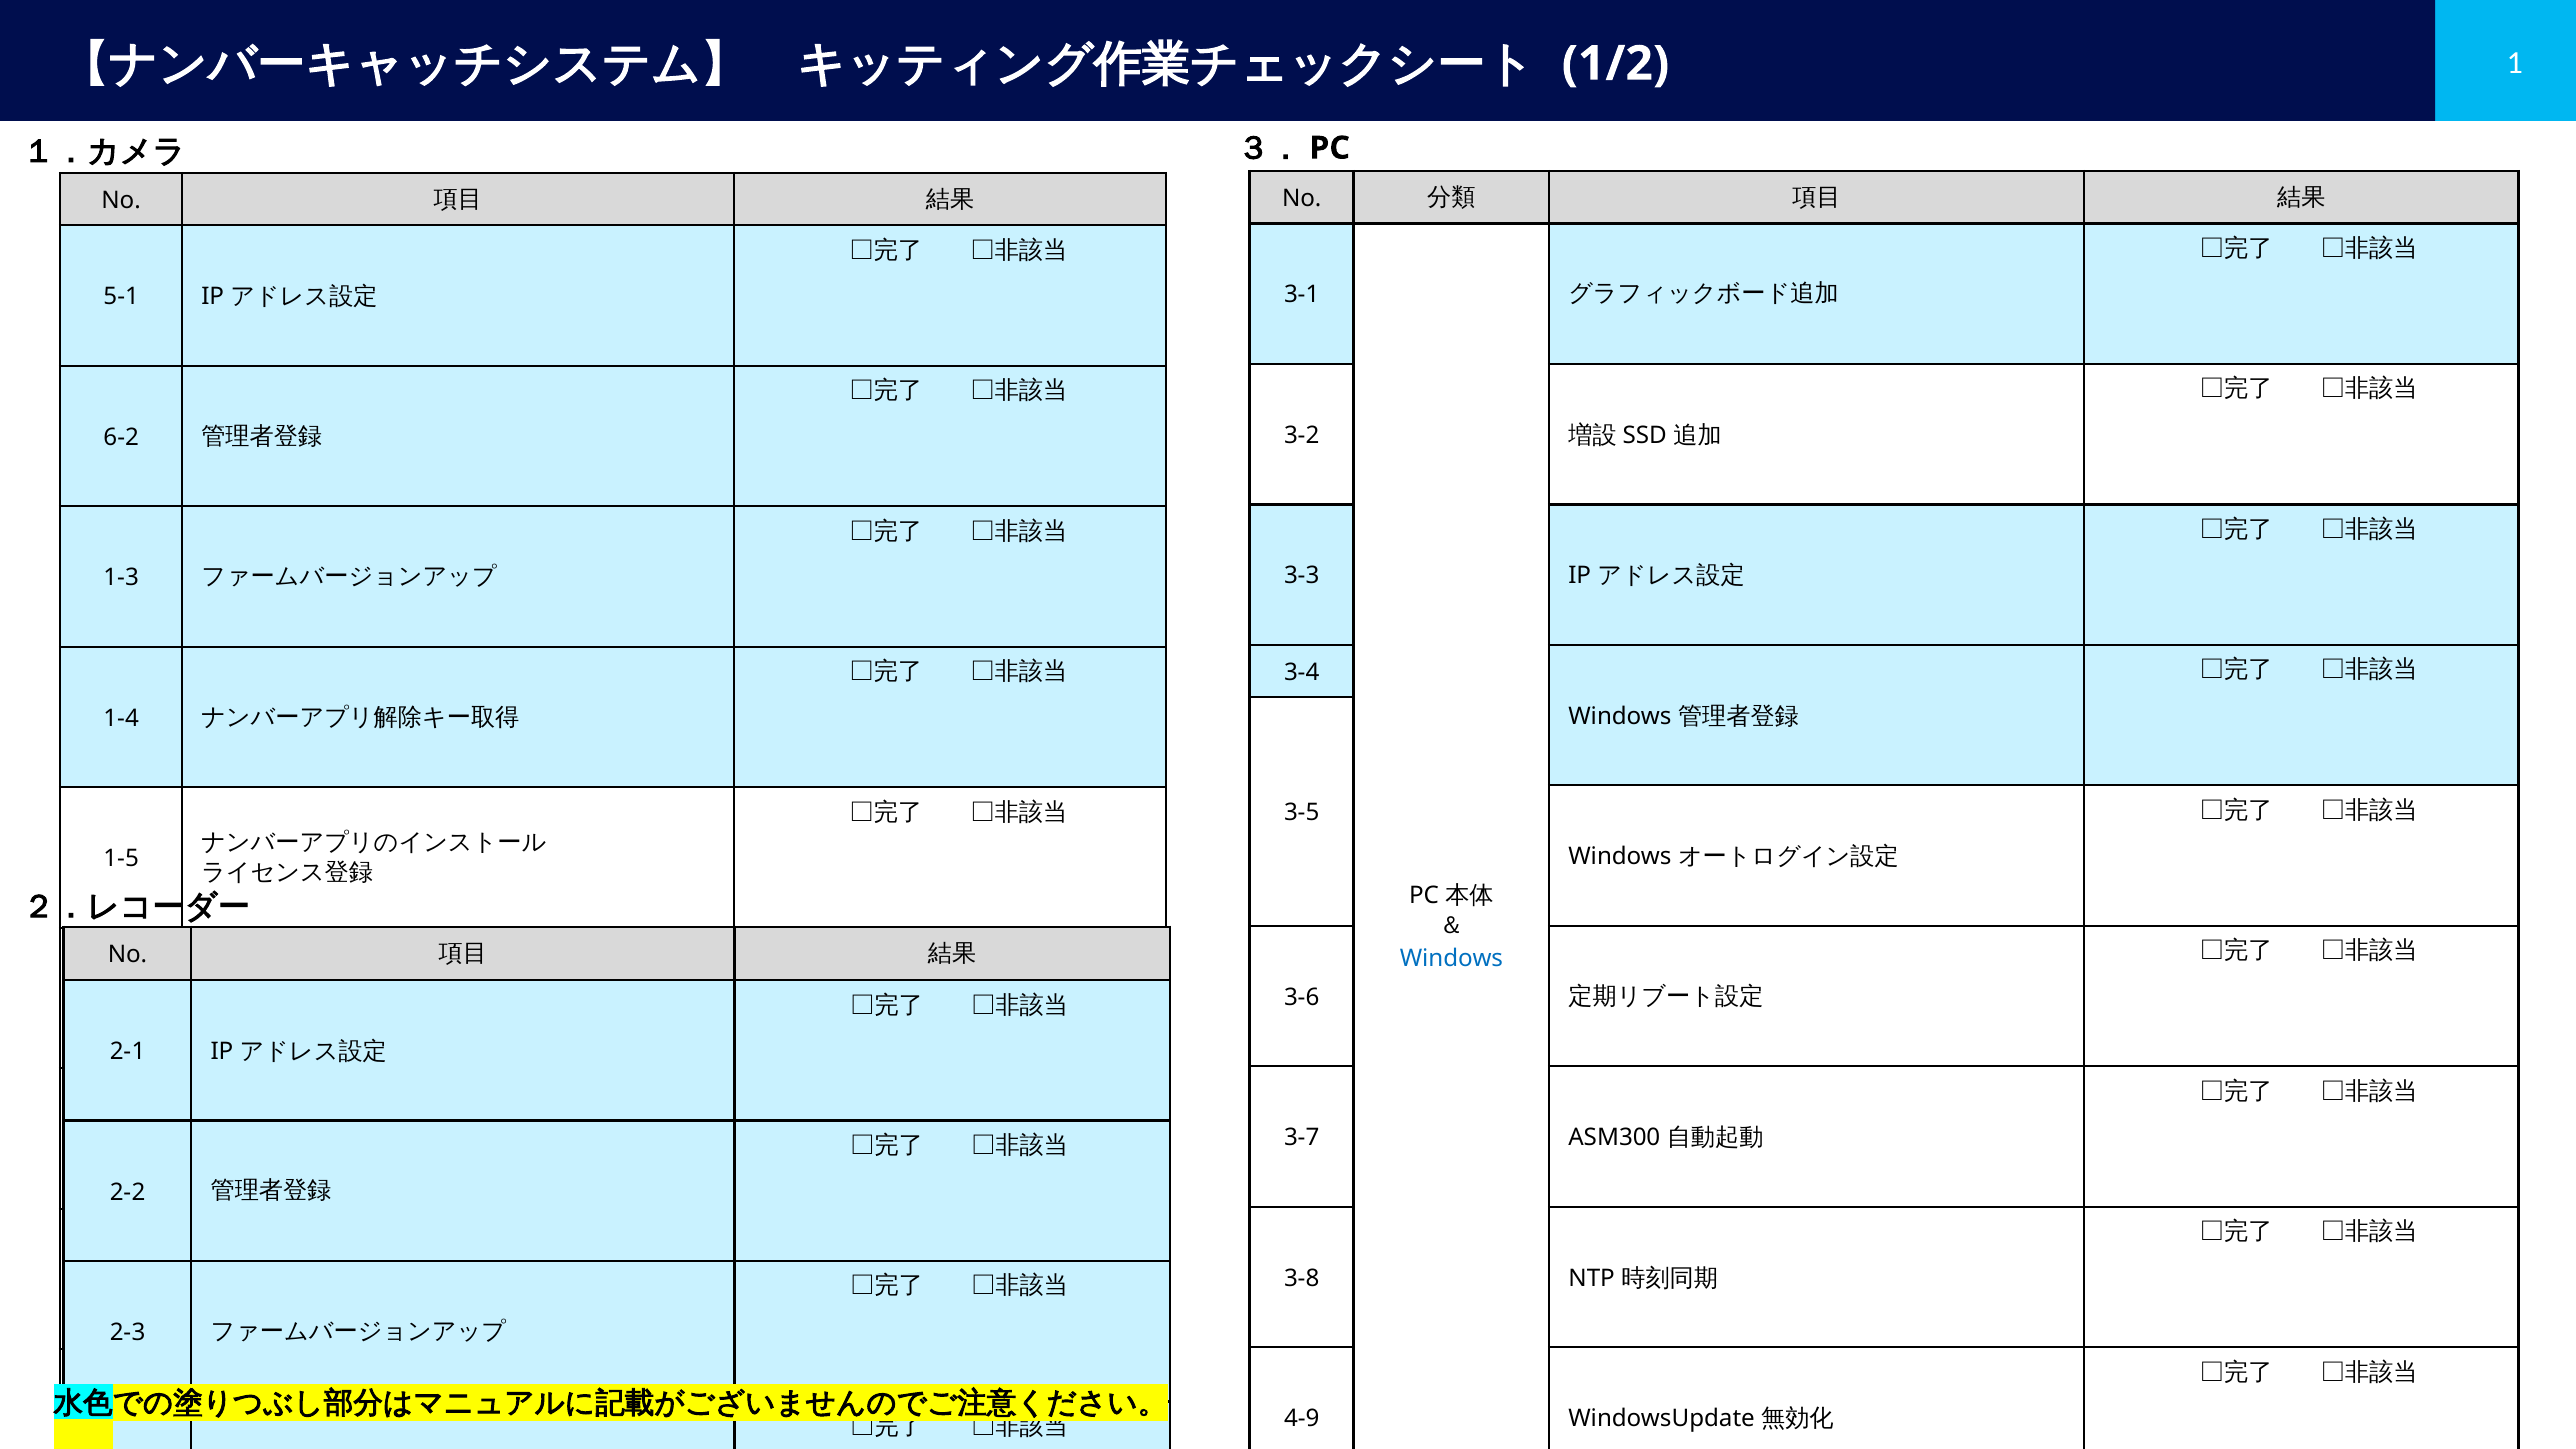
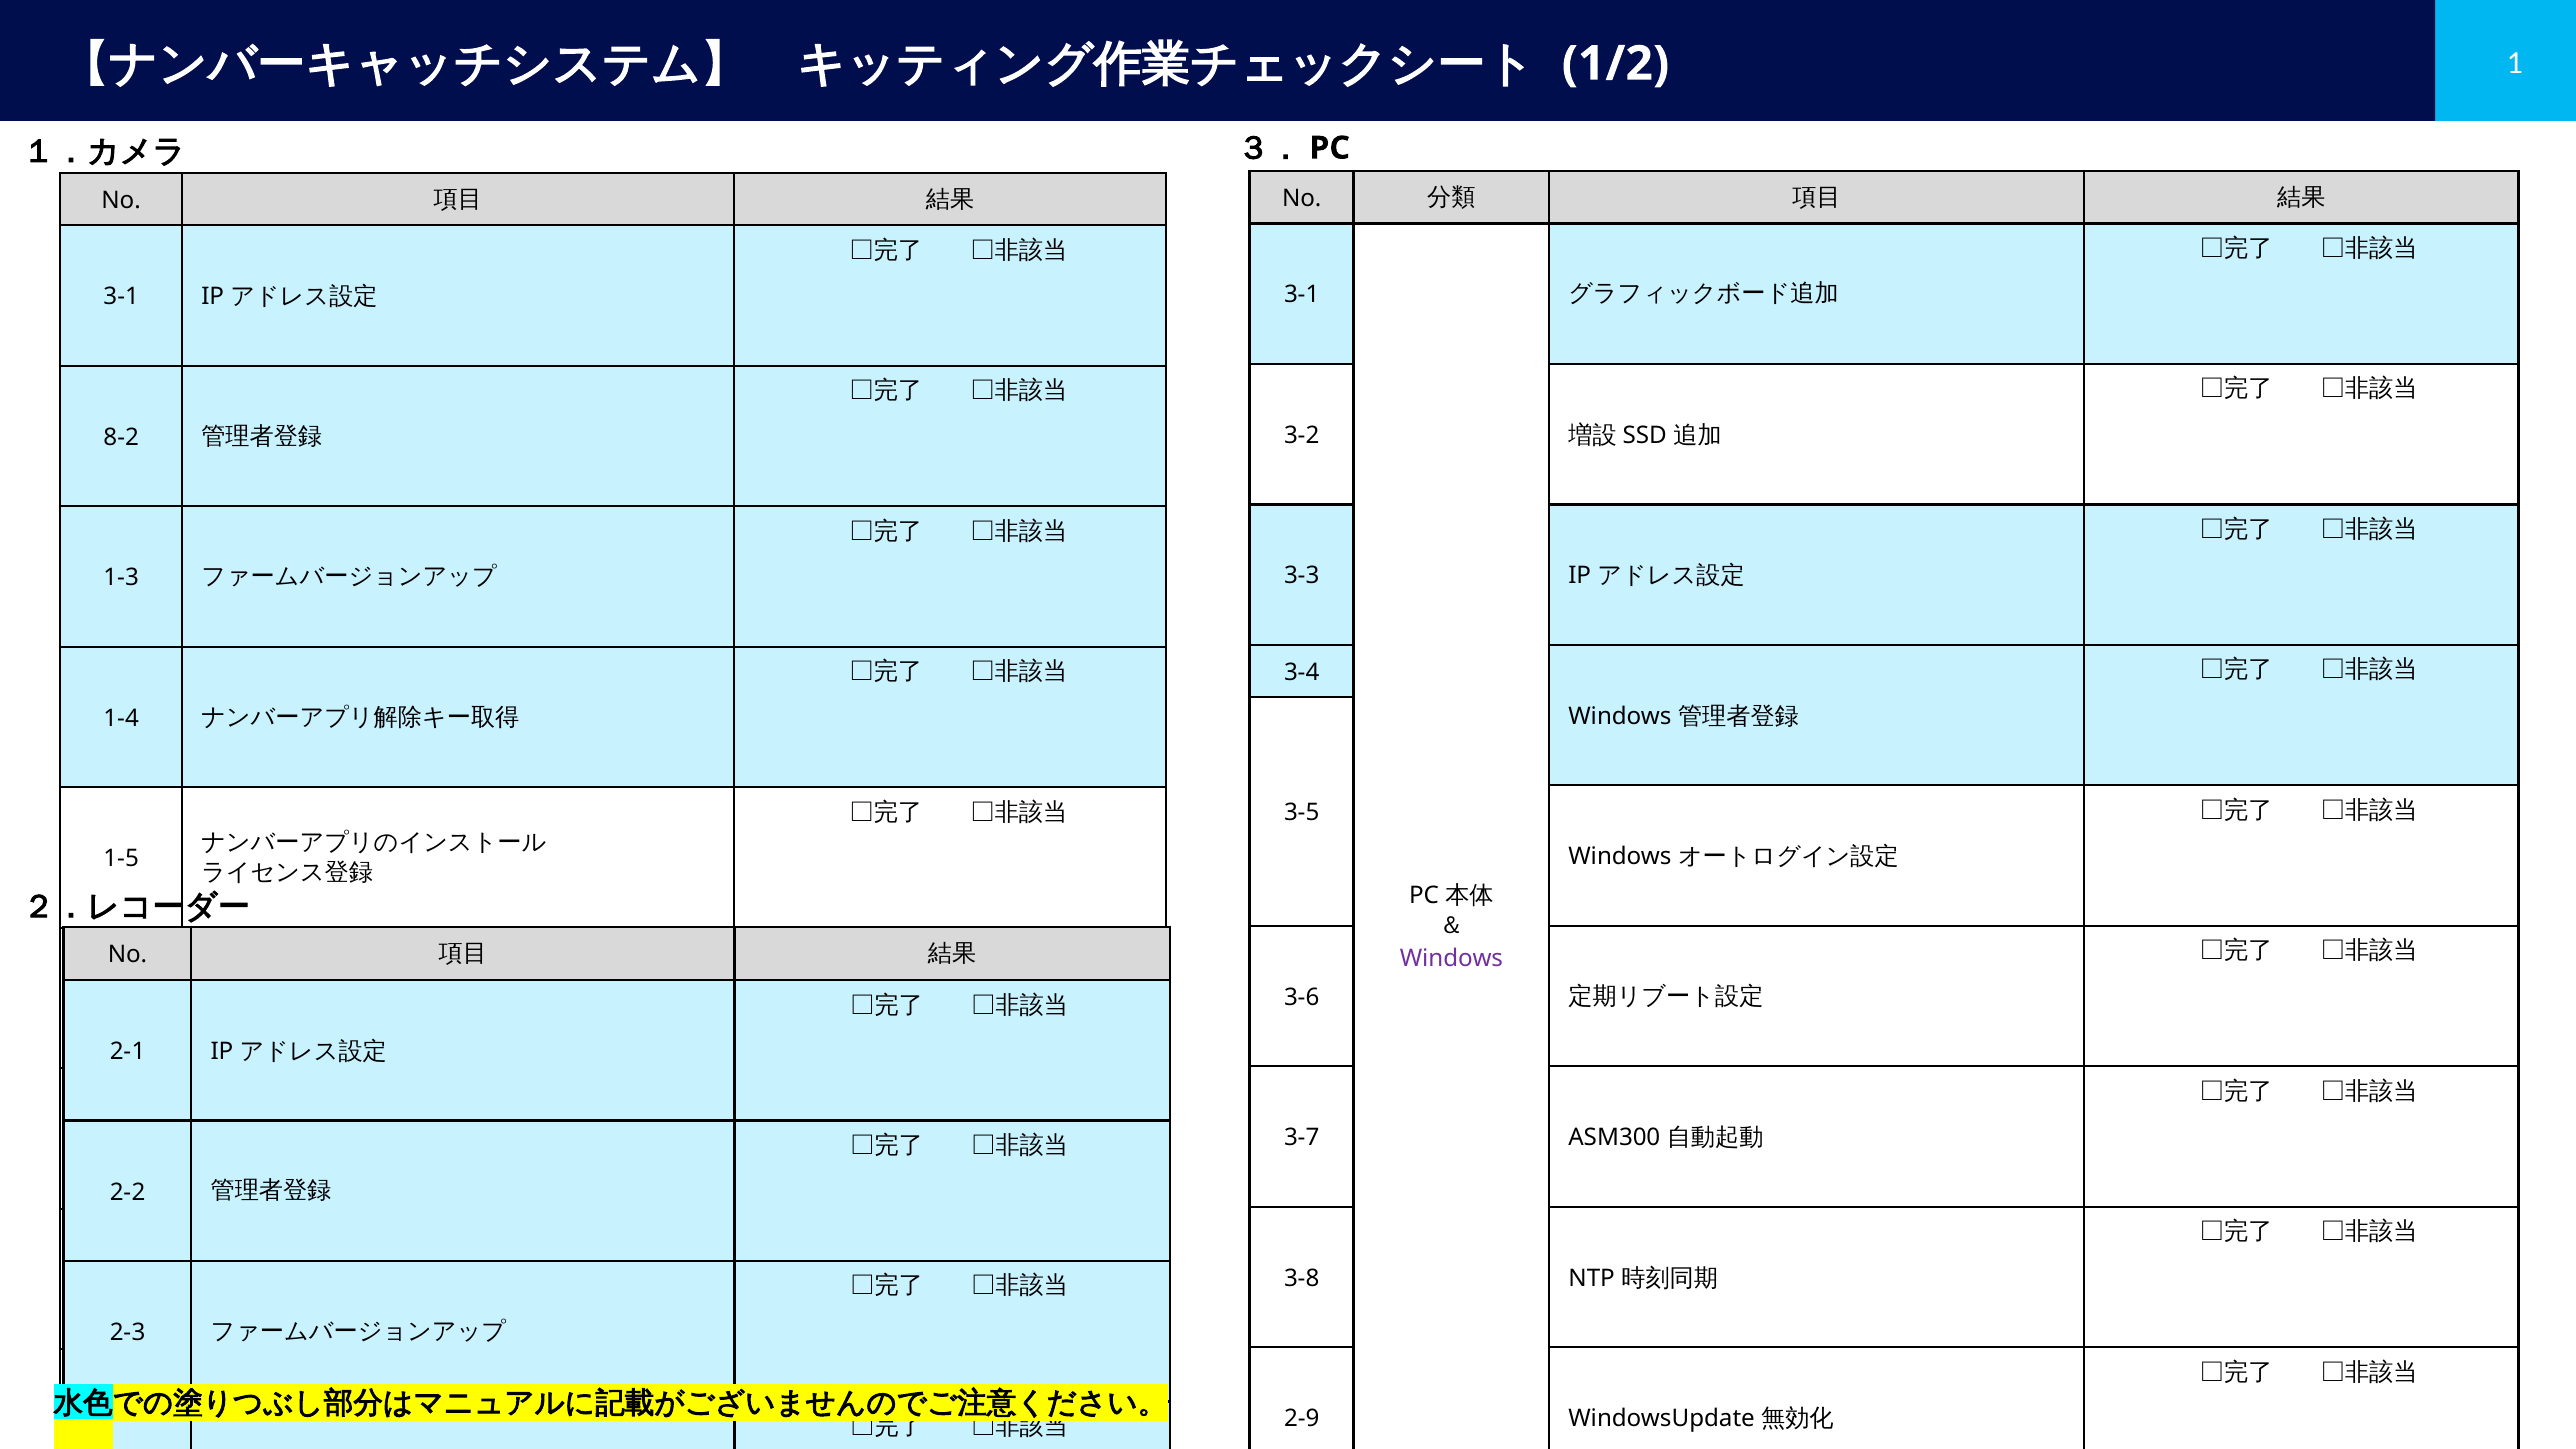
5-1: 5-1 -> 3-1 (121, 297)
6-2: 6-2 -> 8-2 (121, 437)
Windows colour: blue -> purple (1451, 959)
4-9: 4-9 -> 2-9 (1302, 1419)
